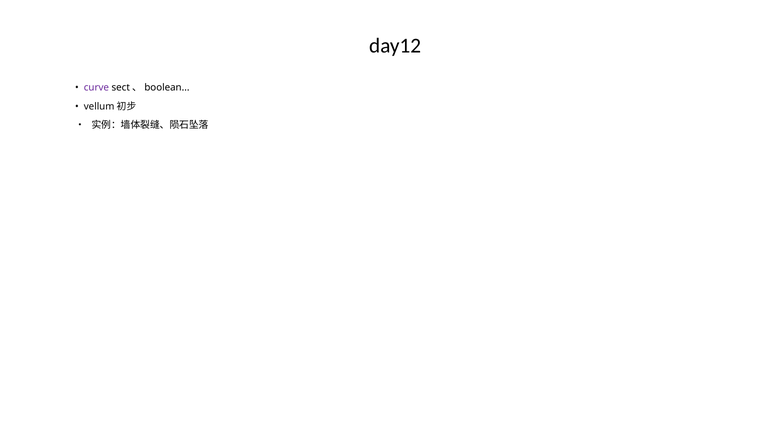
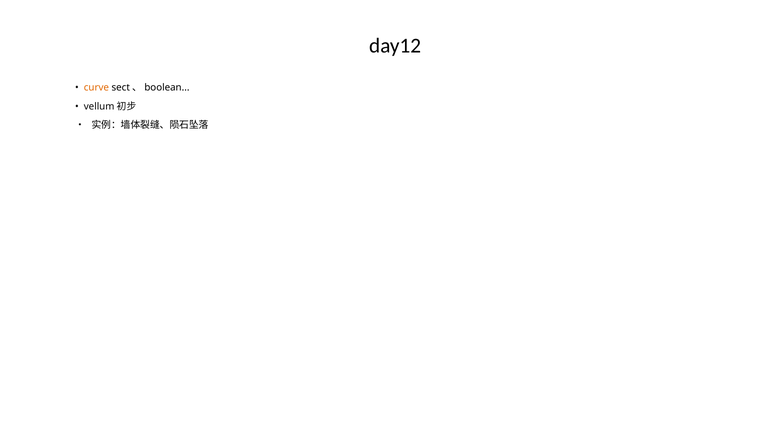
curve colour: purple -> orange (96, 88)
